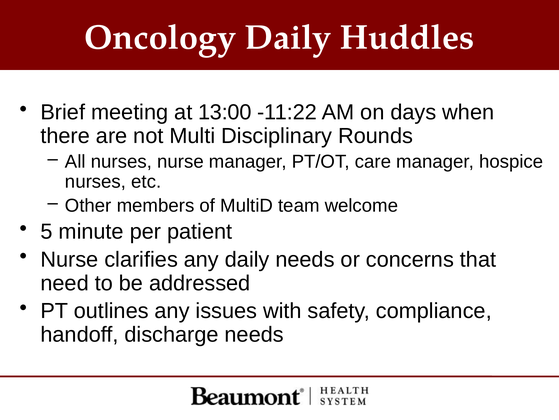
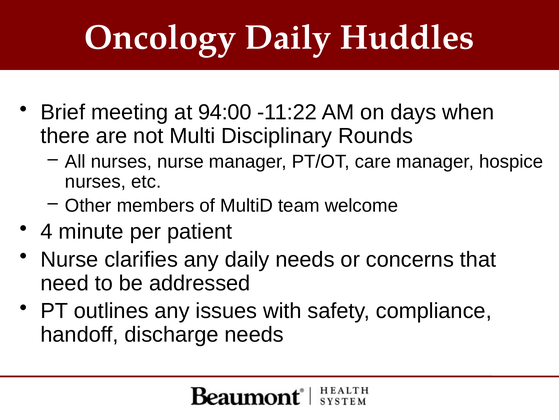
13:00: 13:00 -> 94:00 (225, 112)
5: 5 -> 4 (47, 231)
